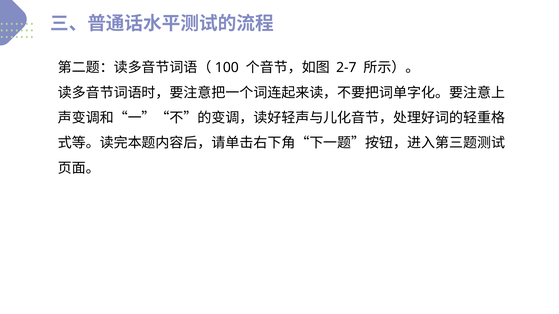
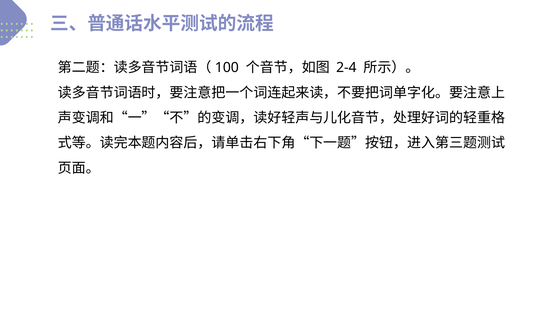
2-7: 2-7 -> 2-4 (346, 68)
